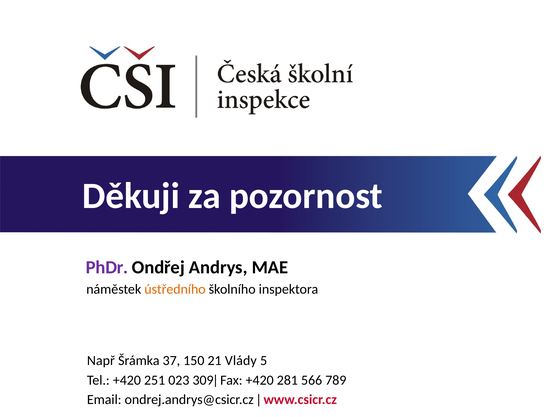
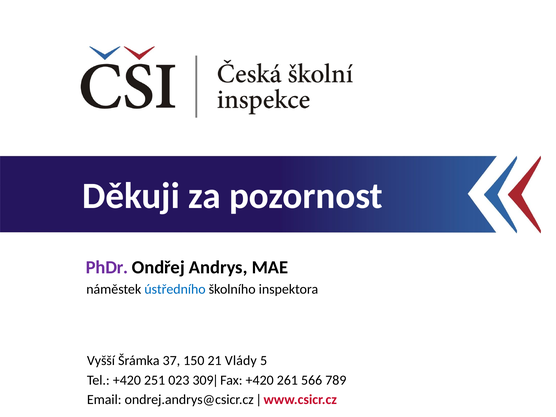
ústředního colour: orange -> blue (175, 289)
Např: Např -> Vyšší (101, 361)
281: 281 -> 261 (287, 380)
